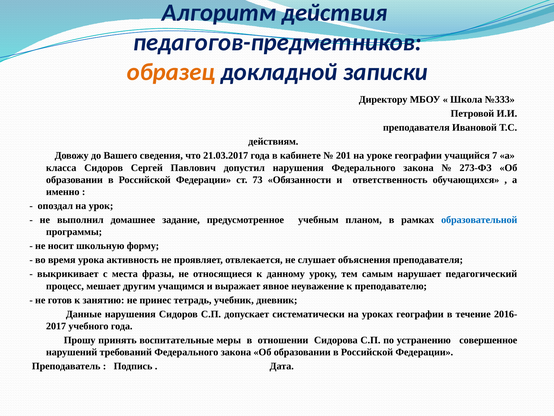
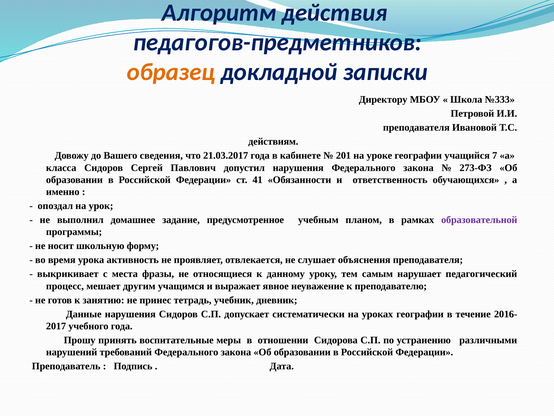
73: 73 -> 41 (258, 180)
образовательной colour: blue -> purple (479, 220)
совершенное: совершенное -> различными (488, 340)
